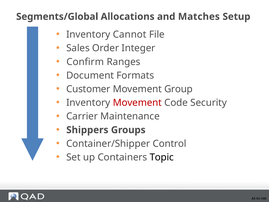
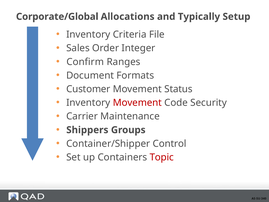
Segments/Global: Segments/Global -> Corporate/Global (57, 17)
Matches: Matches -> Typically (199, 17)
Cannot: Cannot -> Criteria (130, 34)
Group: Group -> Status (178, 89)
Topic colour: black -> red (162, 157)
